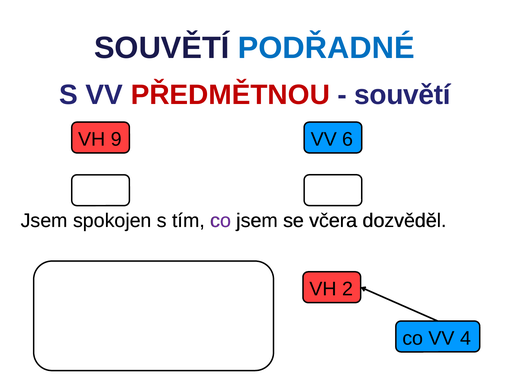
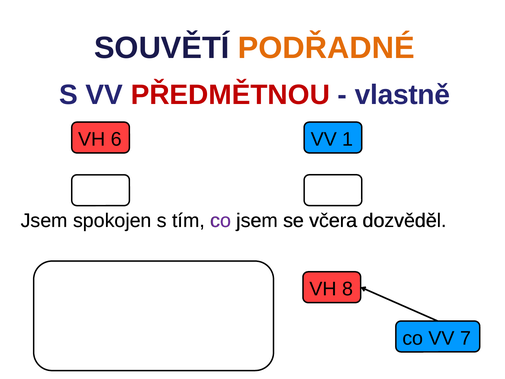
PODŘADNÉ colour: blue -> orange (326, 48)
souvětí: souvětí -> vlastně (402, 95)
9: 9 -> 6 (116, 139)
6: 6 -> 1 (348, 139)
2: 2 -> 8 (348, 289)
4: 4 -> 7 (466, 338)
